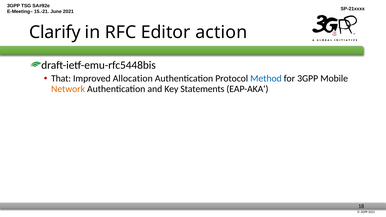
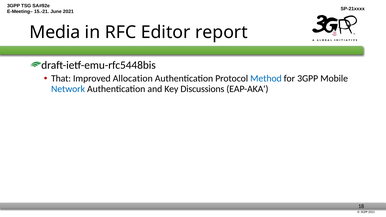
Clarify: Clarify -> Media (55, 32)
action: action -> report (221, 32)
Network colour: orange -> blue (68, 89)
Statements: Statements -> Discussions (202, 89)
